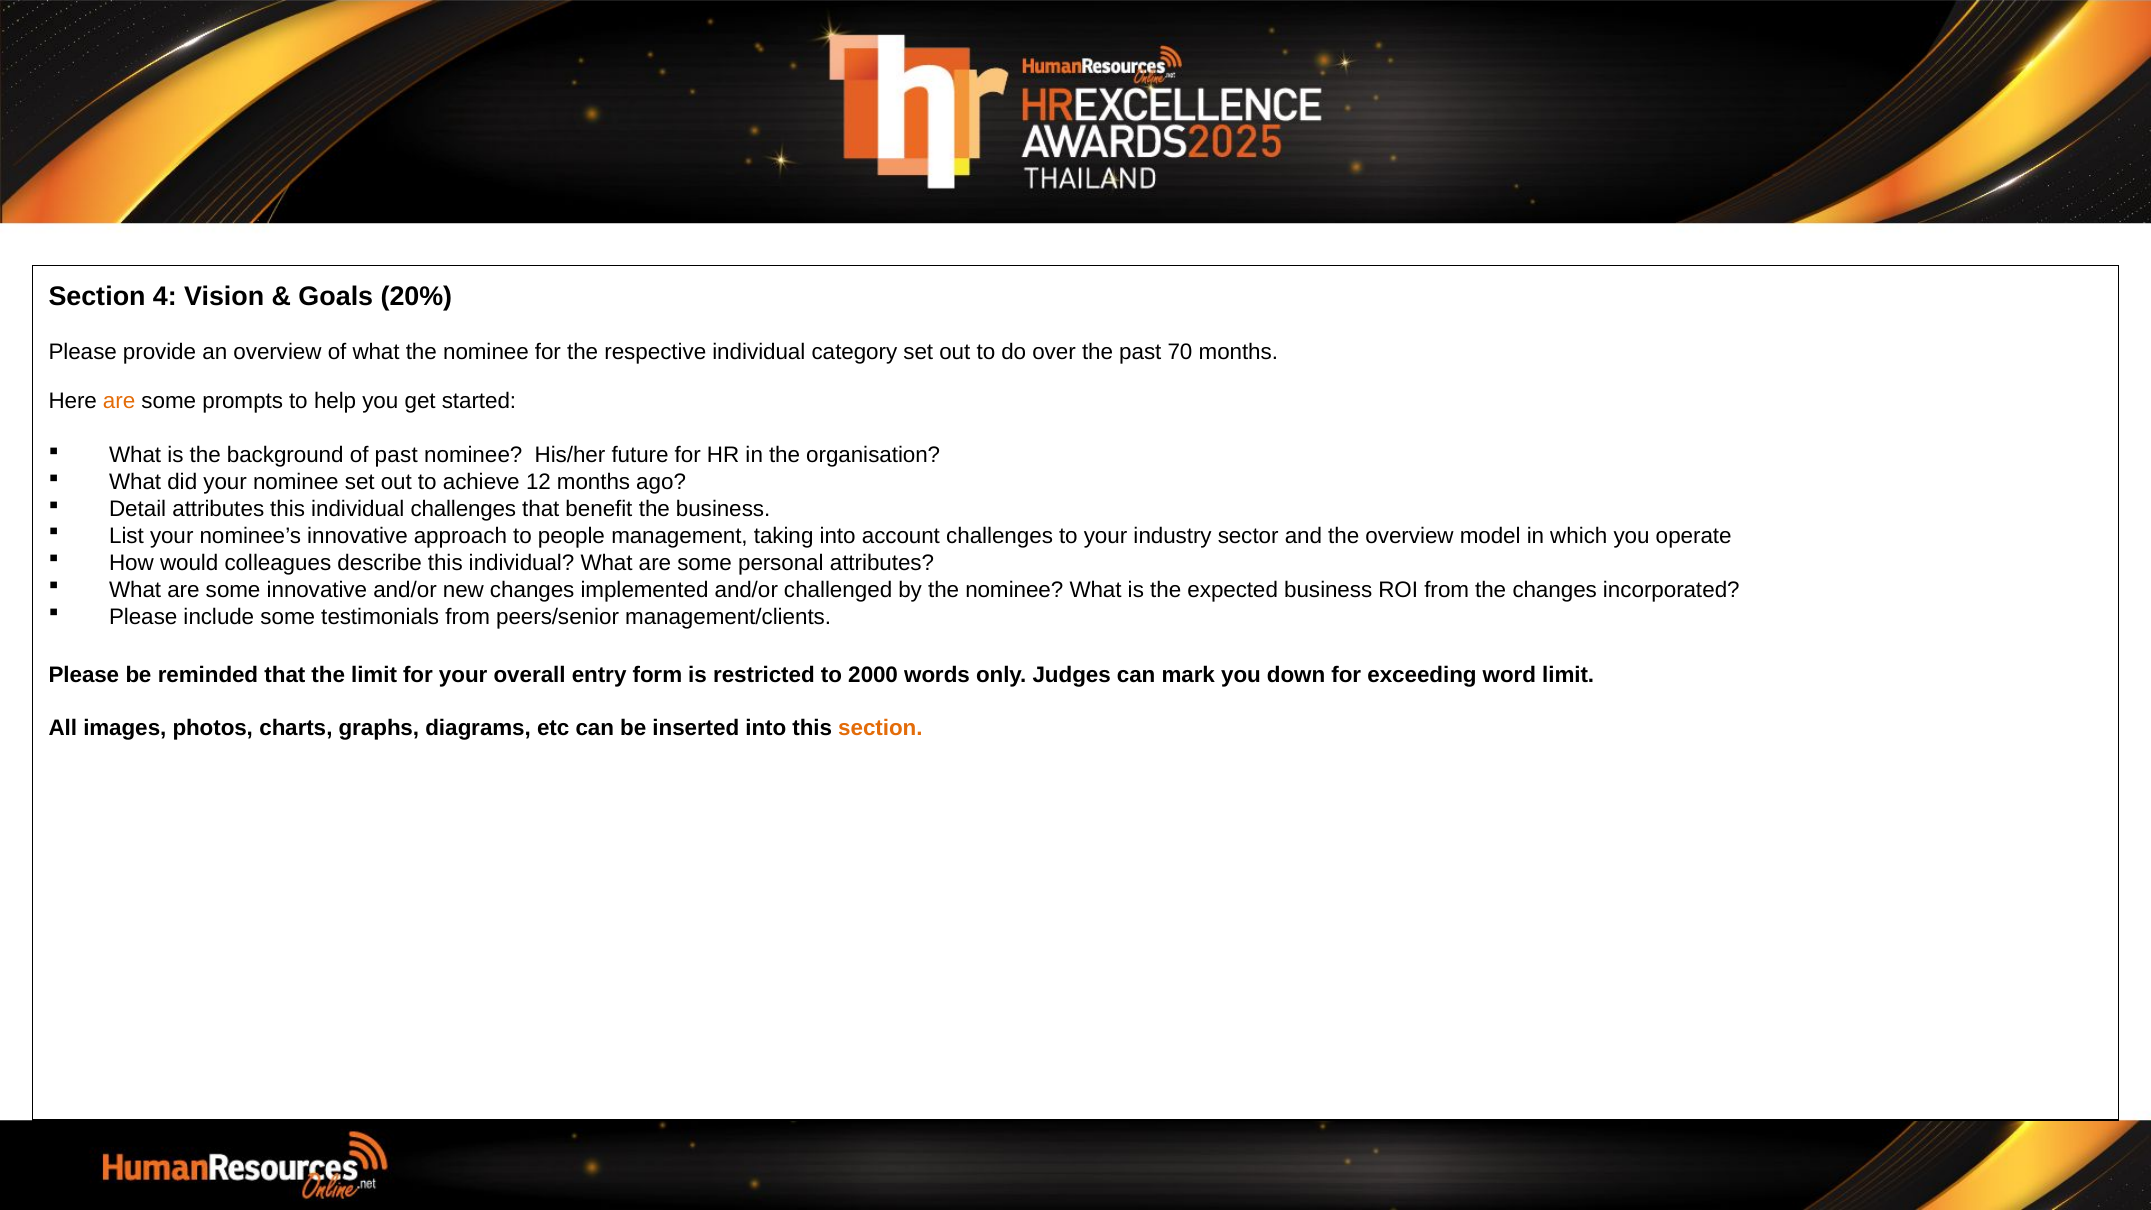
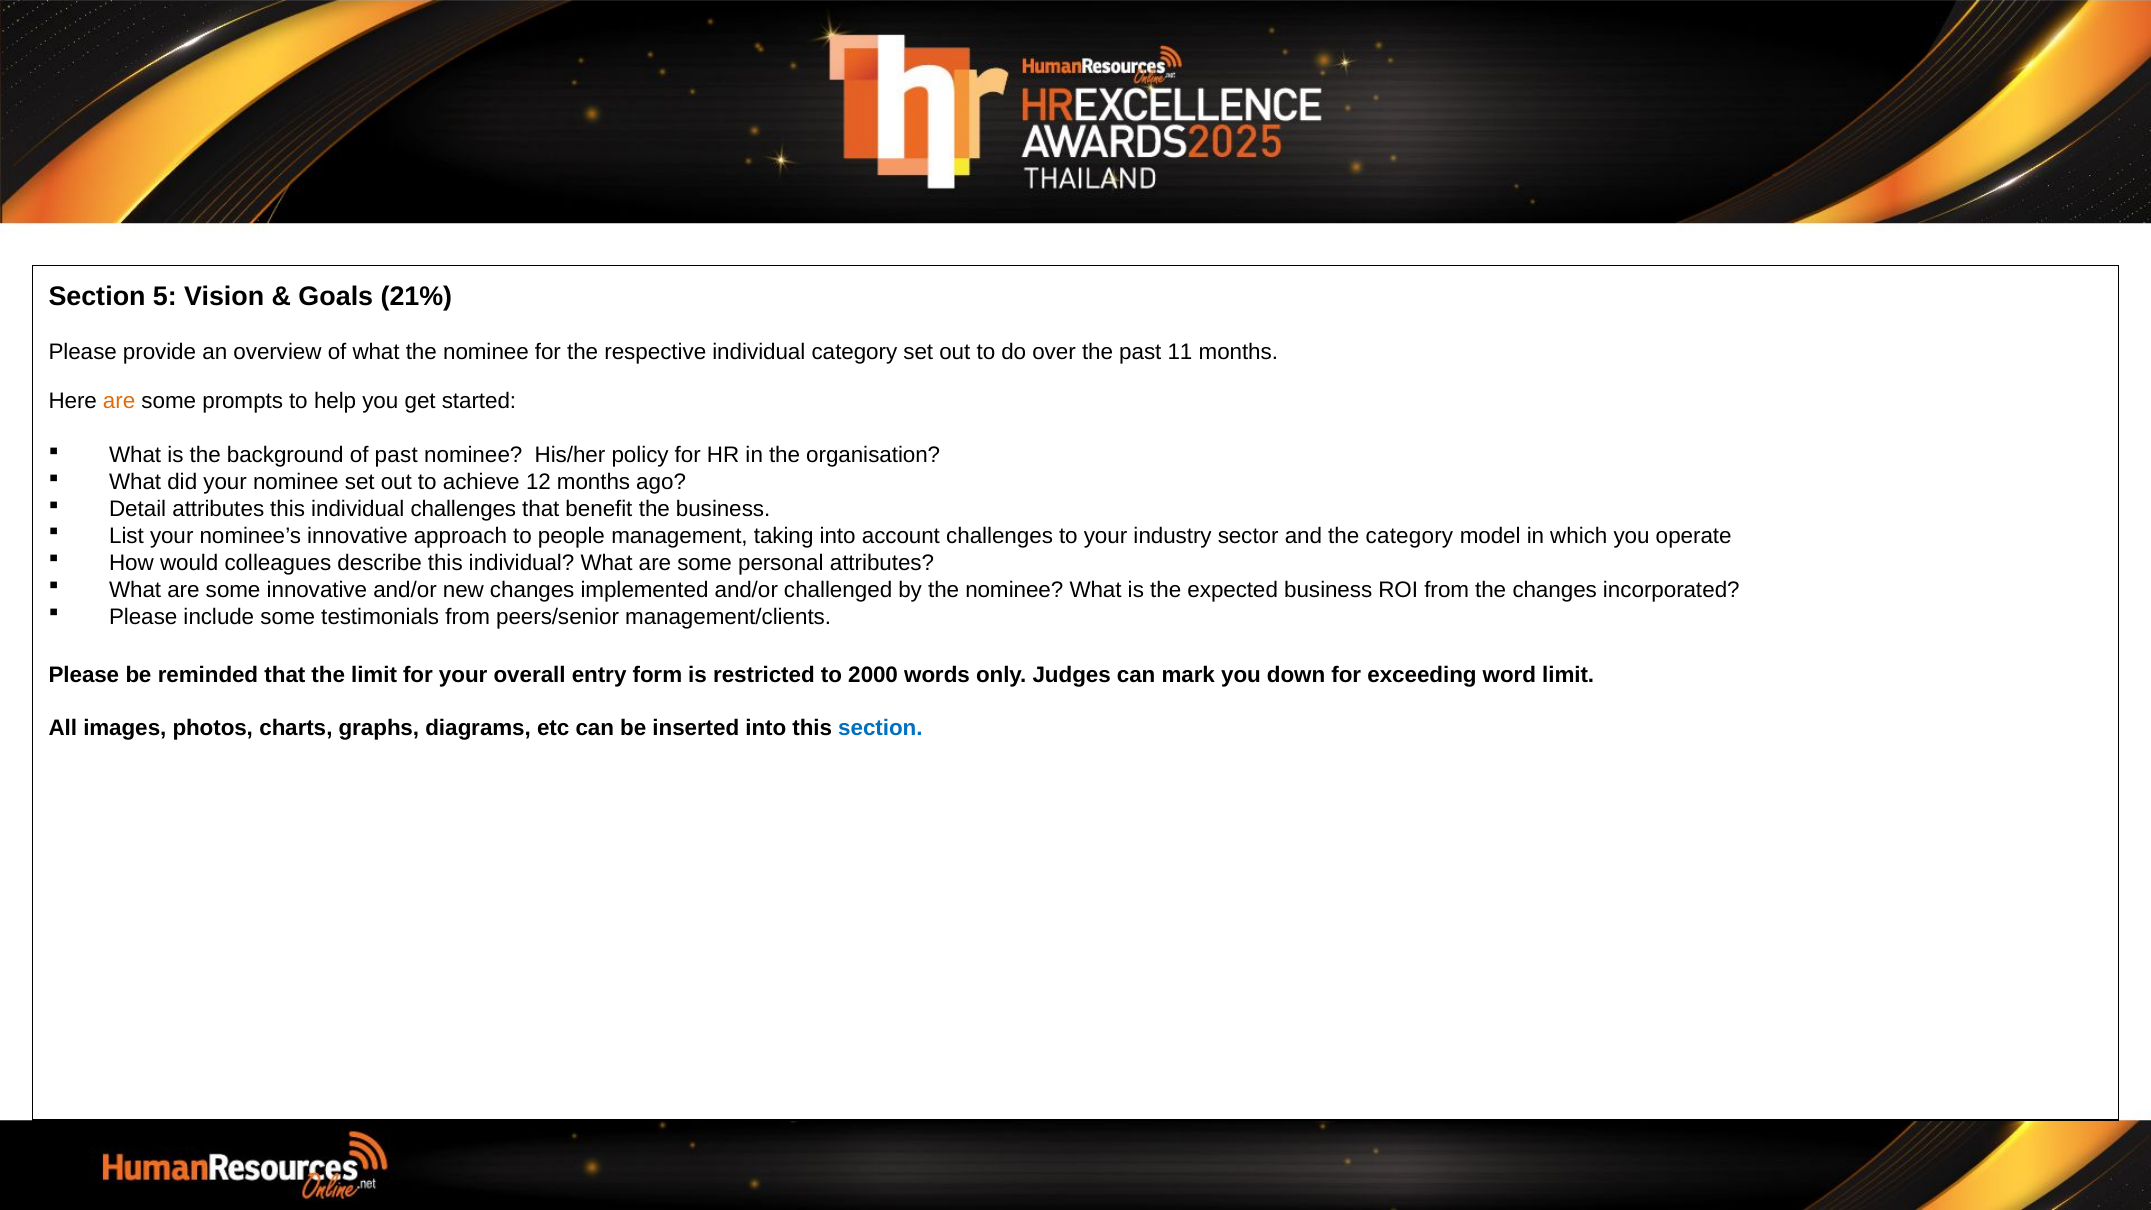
4: 4 -> 5 (165, 296)
20%: 20% -> 21% (416, 296)
70: 70 -> 11 (1180, 352)
future: future -> policy (640, 455)
the overview: overview -> category (1409, 536)
section colour: orange -> blue (880, 728)
